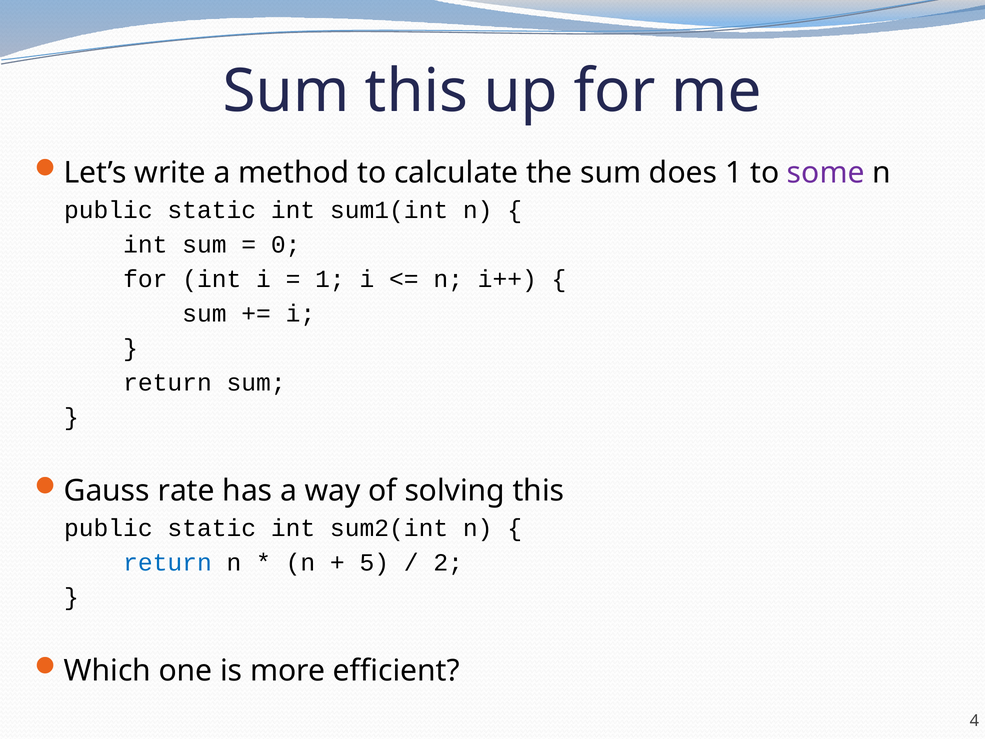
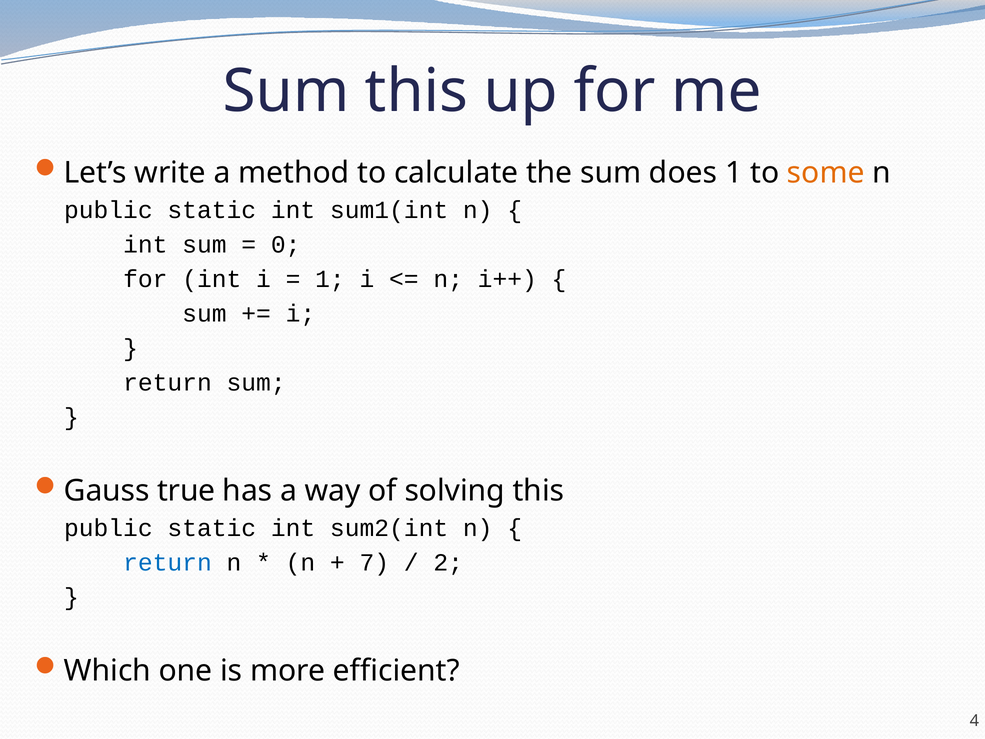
some colour: purple -> orange (826, 173)
rate: rate -> true (186, 491)
5: 5 -> 7 (374, 563)
